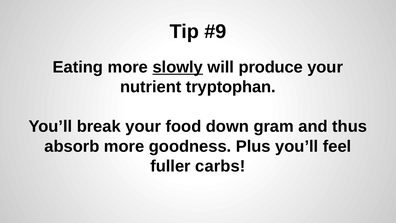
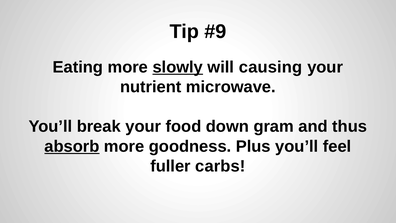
produce: produce -> causing (271, 67)
tryptophan: tryptophan -> microwave (231, 87)
absorb underline: none -> present (72, 146)
